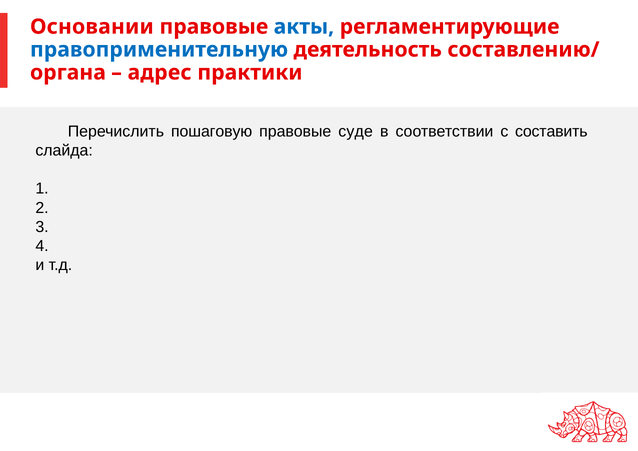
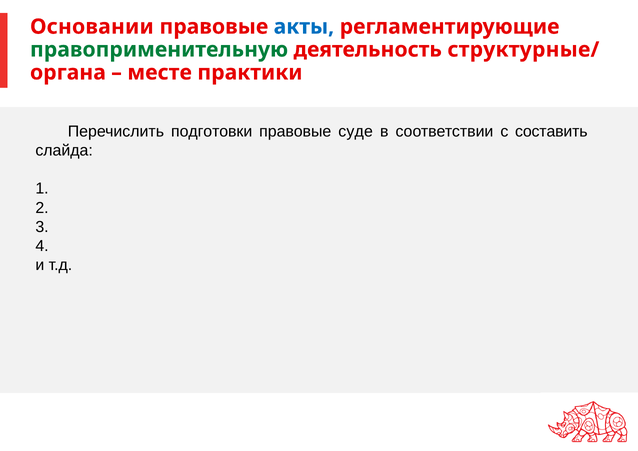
правоприменительную colour: blue -> green (159, 50)
составлению/: составлению/ -> структурные/ (523, 50)
адрес: адрес -> месте (160, 73)
пошаговую: пошаговую -> подготовки (212, 131)
